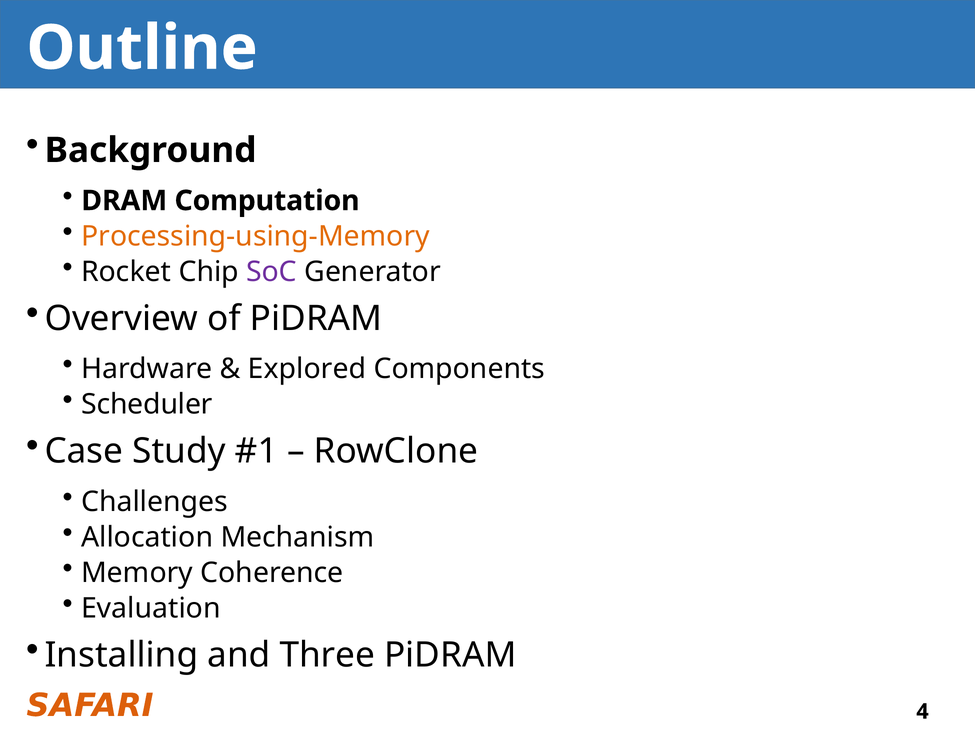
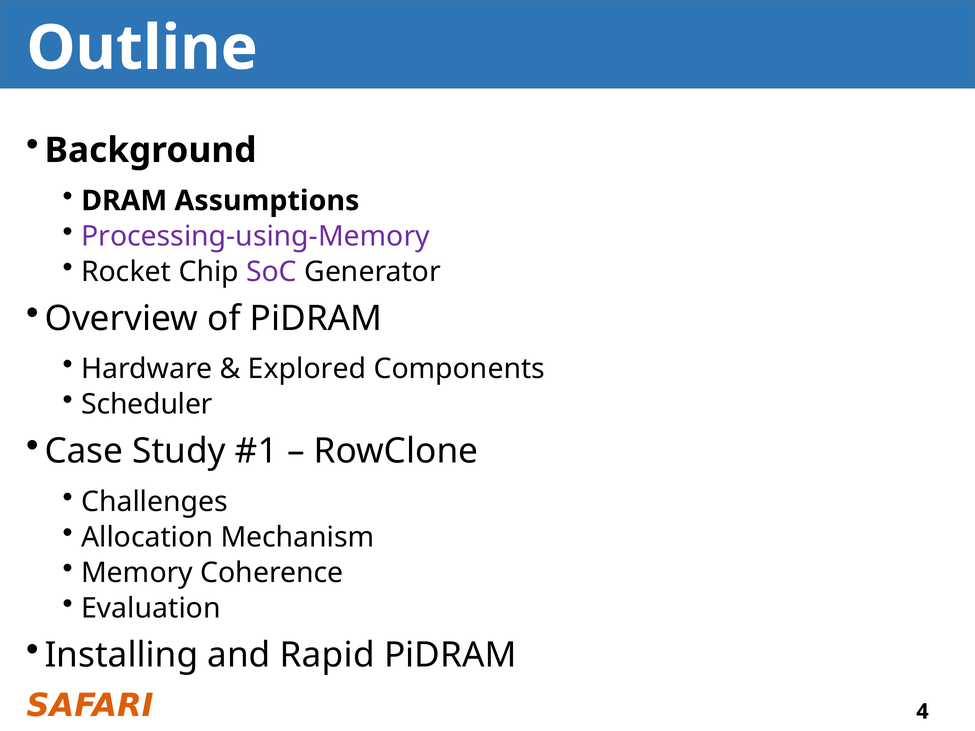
Computation: Computation -> Assumptions (267, 201)
Processing-using-Memory colour: orange -> purple (255, 236)
Three: Three -> Rapid (327, 655)
